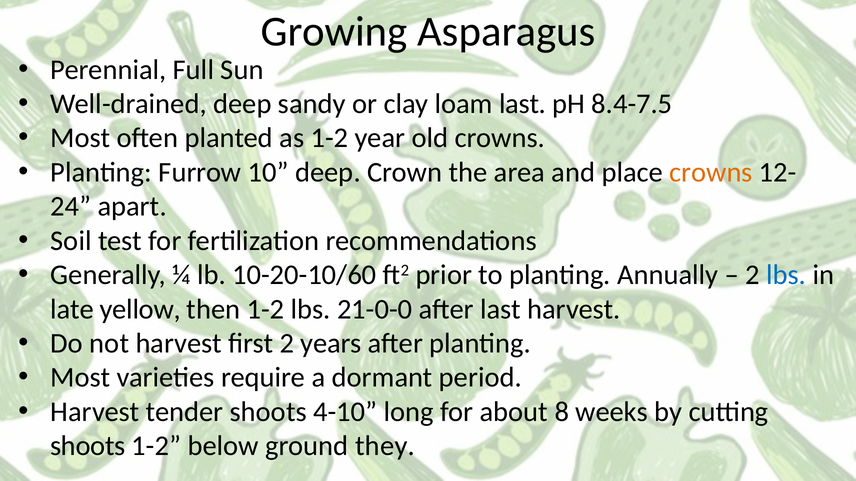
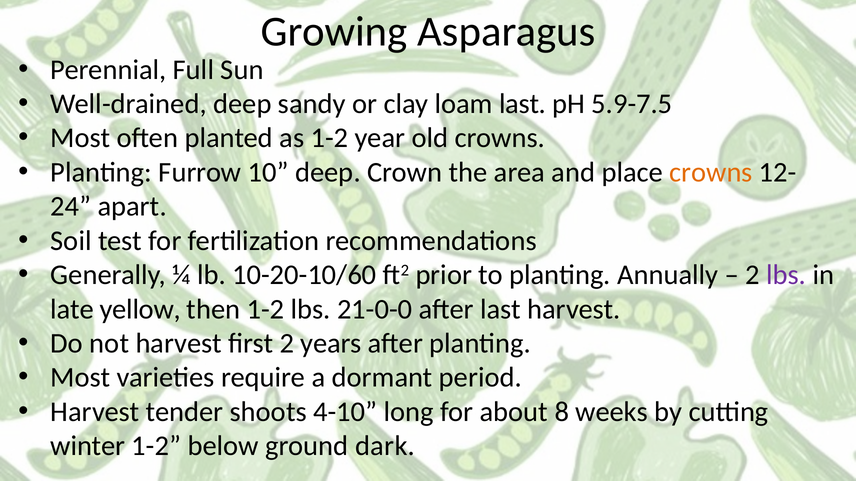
8.4-7.5: 8.4-7.5 -> 5.9-7.5 (632, 104)
lbs colour: blue -> purple (786, 275)
shoots: shoots -> winter (88, 446)
they: they -> dark (385, 446)
